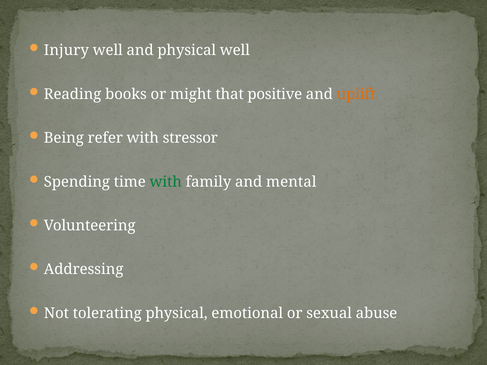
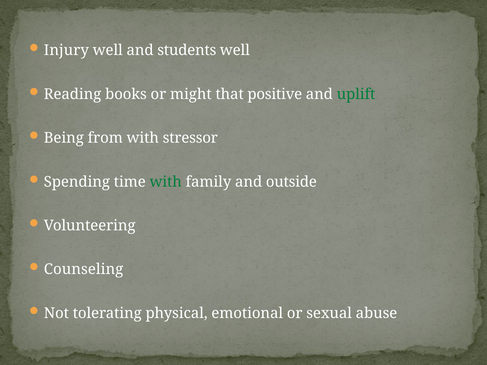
and physical: physical -> students (187, 50)
uplift colour: orange -> green (356, 94)
refer: refer -> from (105, 138)
mental: mental -> outside (291, 182)
Addressing: Addressing -> Counseling (84, 270)
